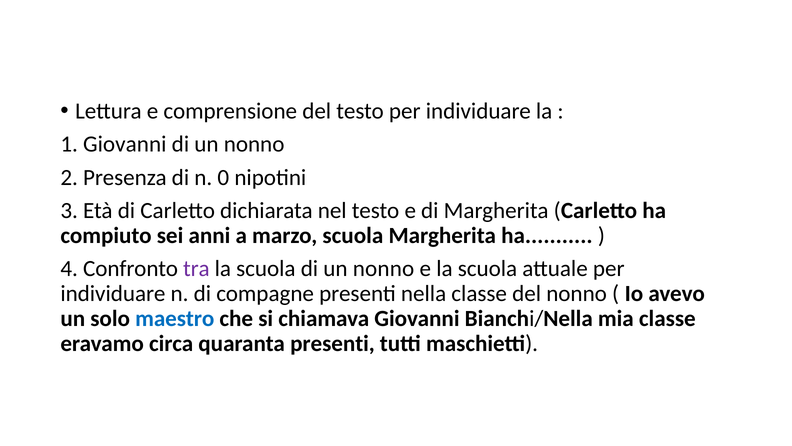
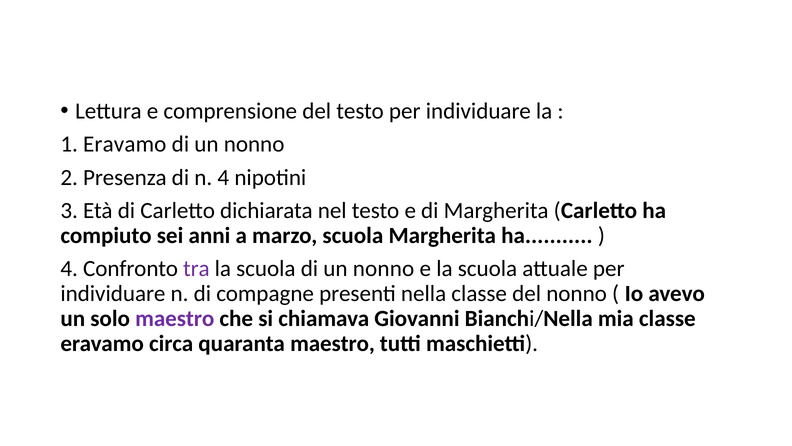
1 Giovanni: Giovanni -> Eravamo (125, 144)
n 0: 0 -> 4 (223, 177)
maestro colour: blue -> purple (175, 318)
quaranta presenti: presenti -> maestro (332, 343)
